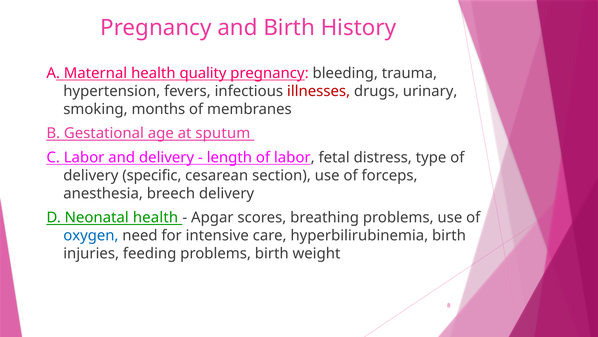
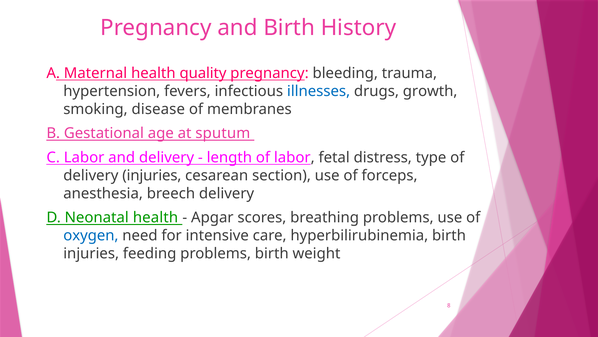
illnesses colour: red -> blue (319, 91)
urinary: urinary -> growth (430, 91)
months: months -> disease (158, 109)
delivery specific: specific -> injuries (152, 175)
